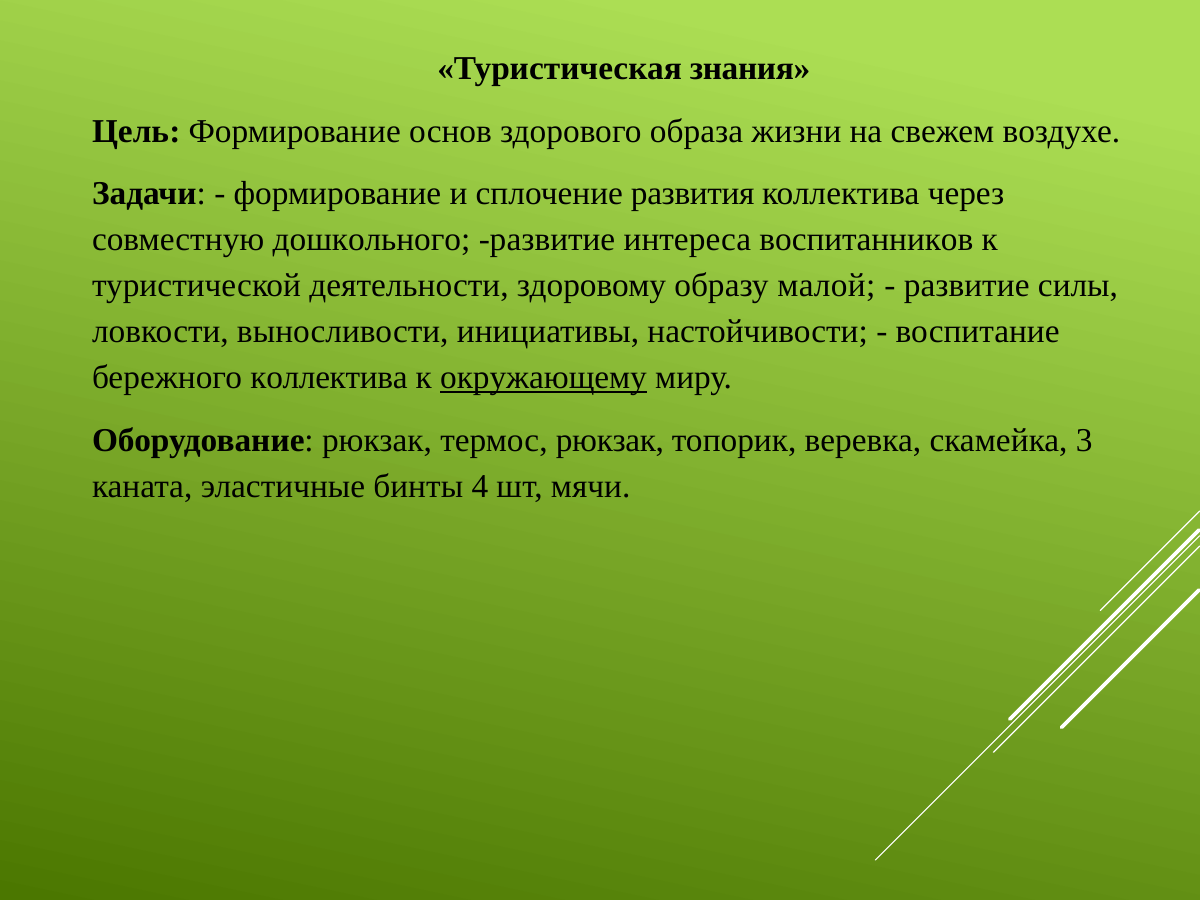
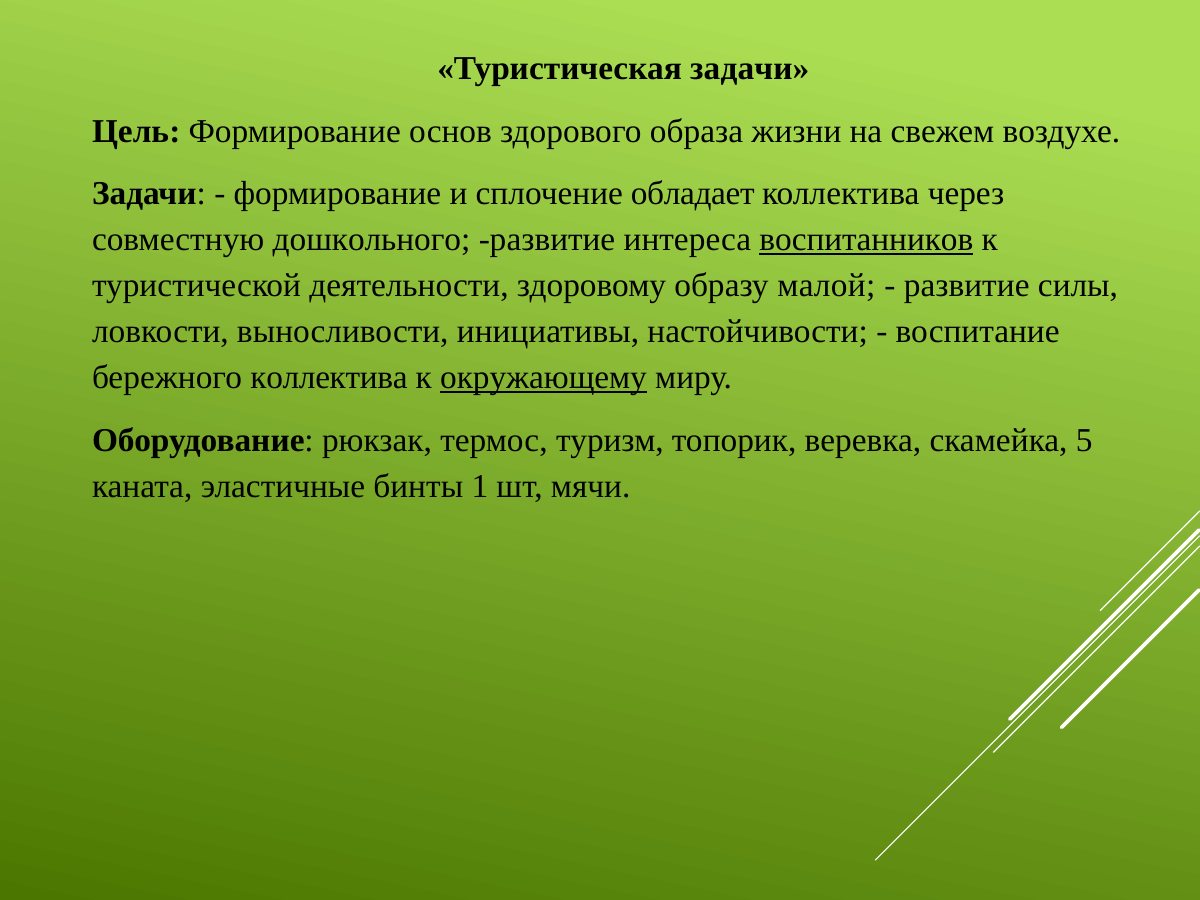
Туристическая знания: знания -> задачи (750, 68)
развития: развития -> обладает (693, 194)
воспитанников underline: none -> present (866, 240)
термос рюкзак: рюкзак -> туризм (610, 441)
3: 3 -> 5 (1084, 441)
4: 4 -> 1 (480, 487)
